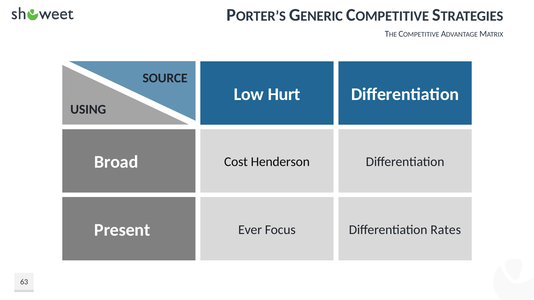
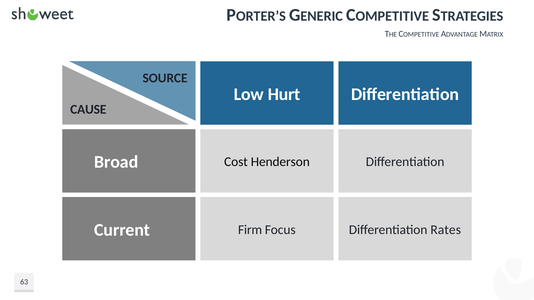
USING: USING -> CAUSE (88, 110)
Present: Present -> Current (122, 230)
Ever: Ever -> Firm (250, 230)
